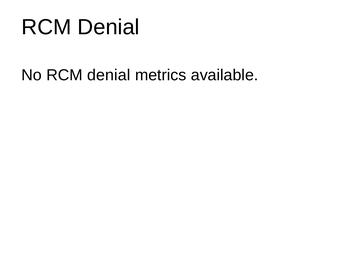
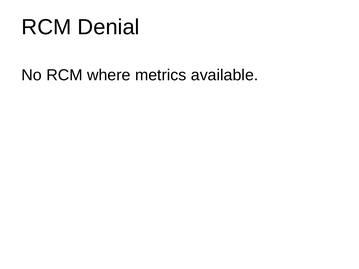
No RCM denial: denial -> where (109, 75)
